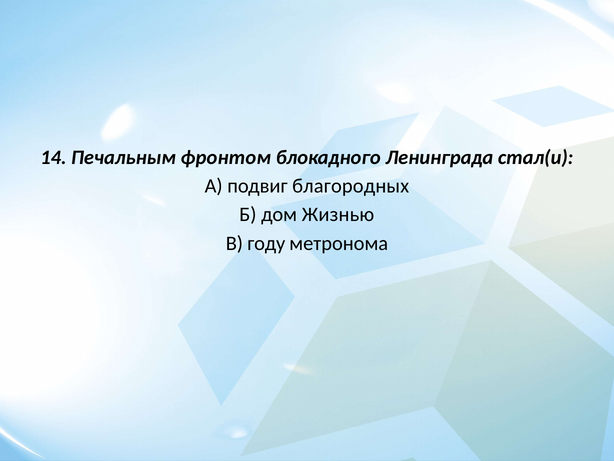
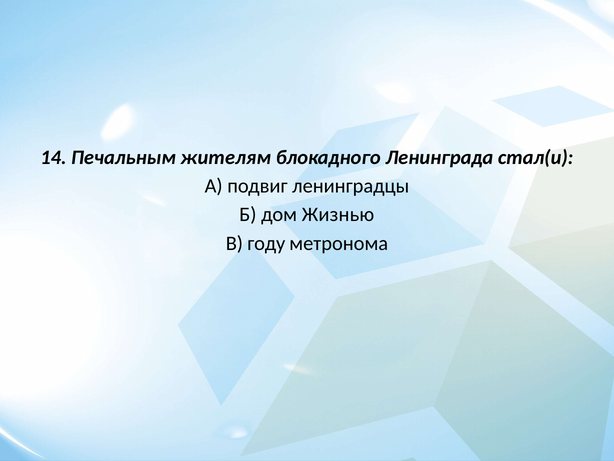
фронтом: фронтом -> жителям (226, 157)
благородных: благородных -> ленинградцы (351, 186)
